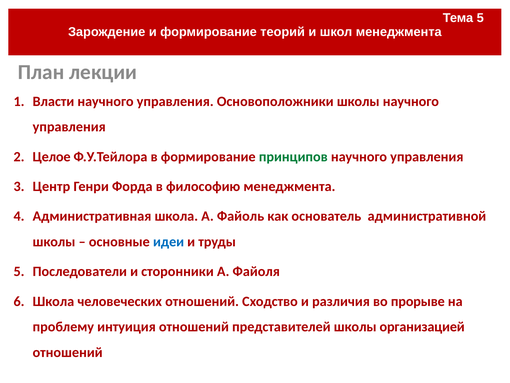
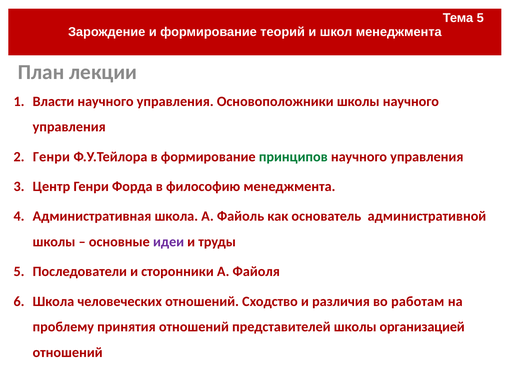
Целое: Целое -> Генри (51, 156)
идеи colour: blue -> purple (169, 242)
прорыве: прорыве -> работам (418, 301)
интуиция: интуиция -> принятия (126, 327)
